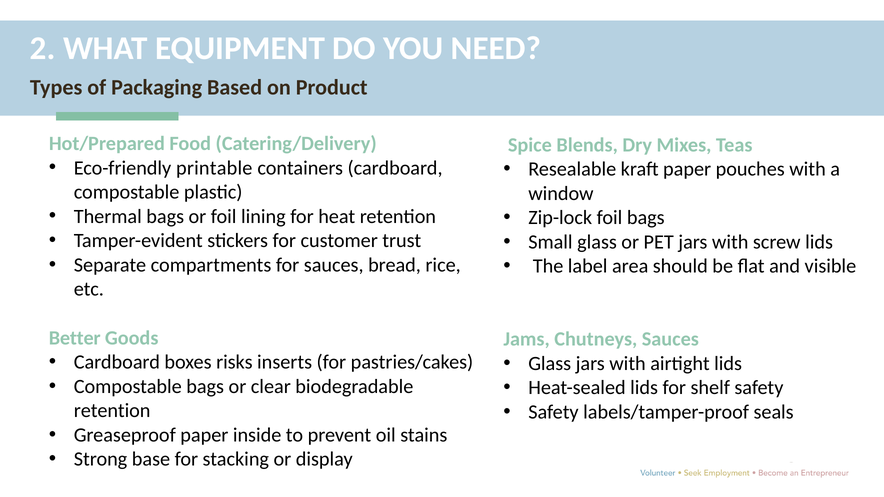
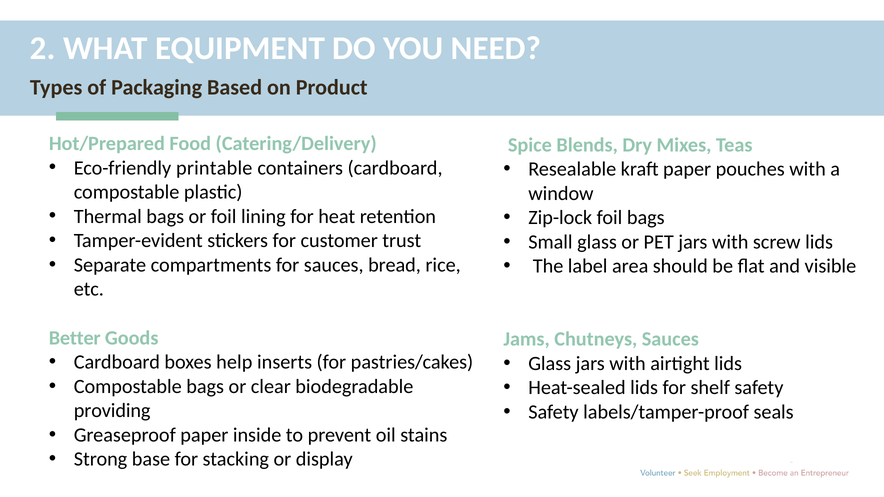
risks: risks -> help (234, 362)
retention: retention -> providing (112, 411)
